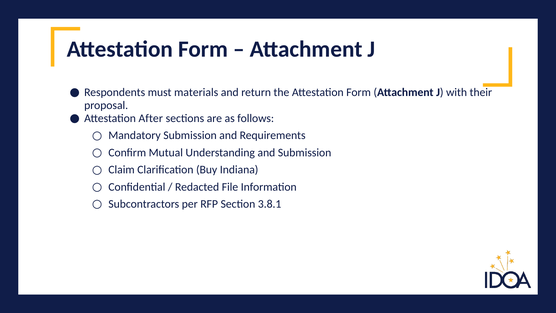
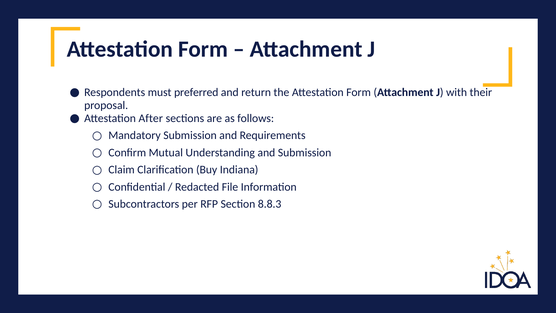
materials: materials -> preferred (196, 92)
3.8.1: 3.8.1 -> 8.8.3 (270, 204)
